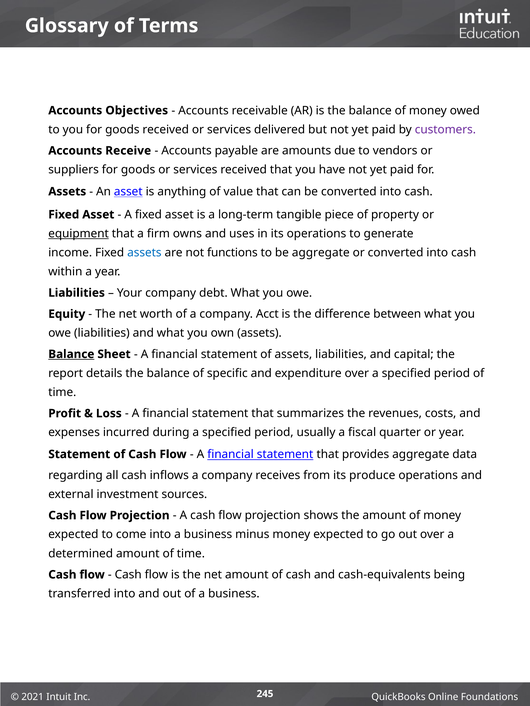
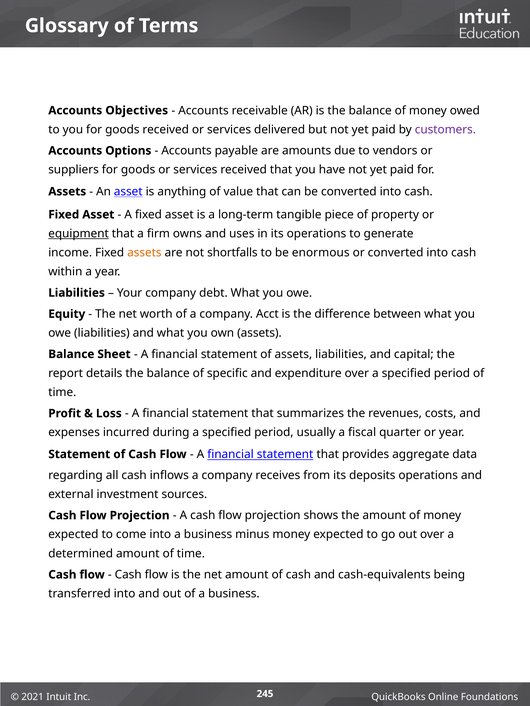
Receive: Receive -> Options (128, 151)
assets colour: blue -> orange (144, 253)
functions: functions -> shortfalls (232, 253)
be aggregate: aggregate -> enormous (321, 253)
Balance underline: present -> none (71, 355)
produce: produce -> deposits (372, 476)
